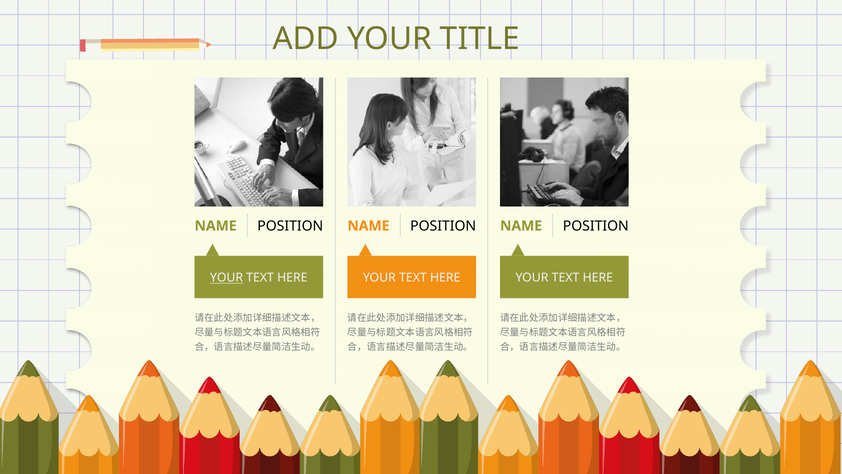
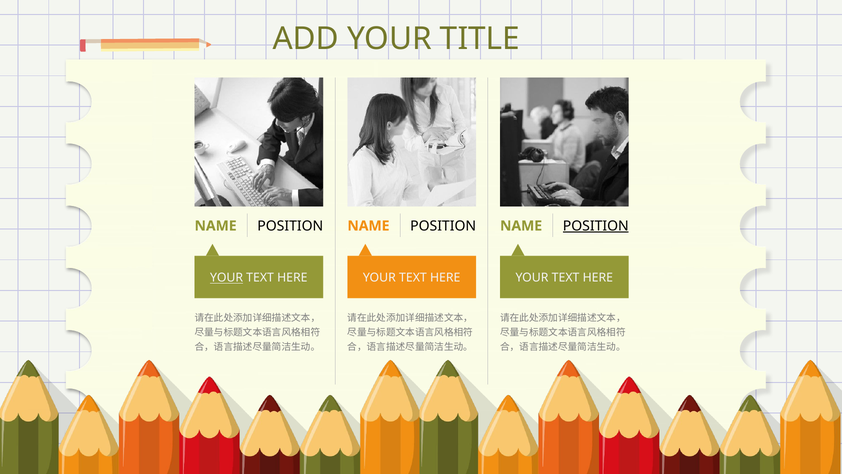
POSITION underline: none -> present (596, 226)
